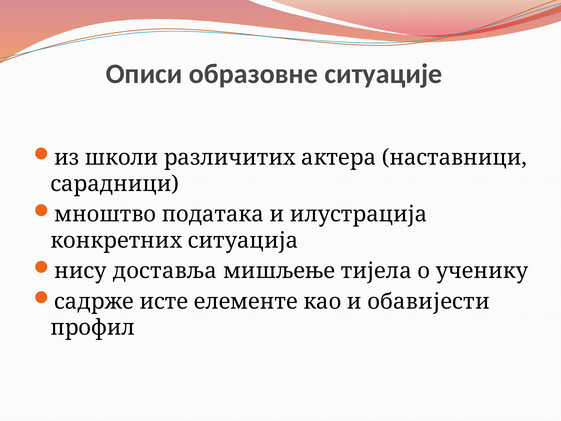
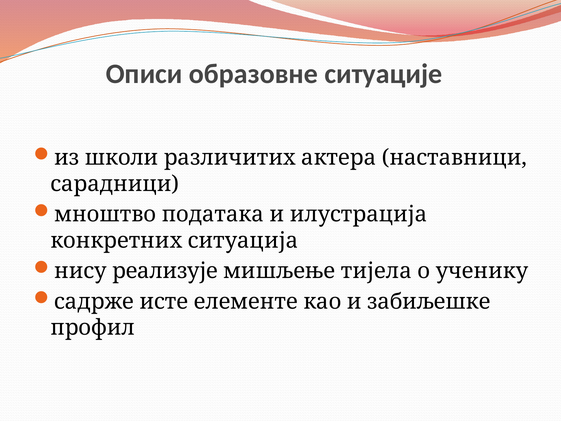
доставља: доставља -> реализује (165, 271)
обавијести: обавијести -> забиљешке (429, 301)
